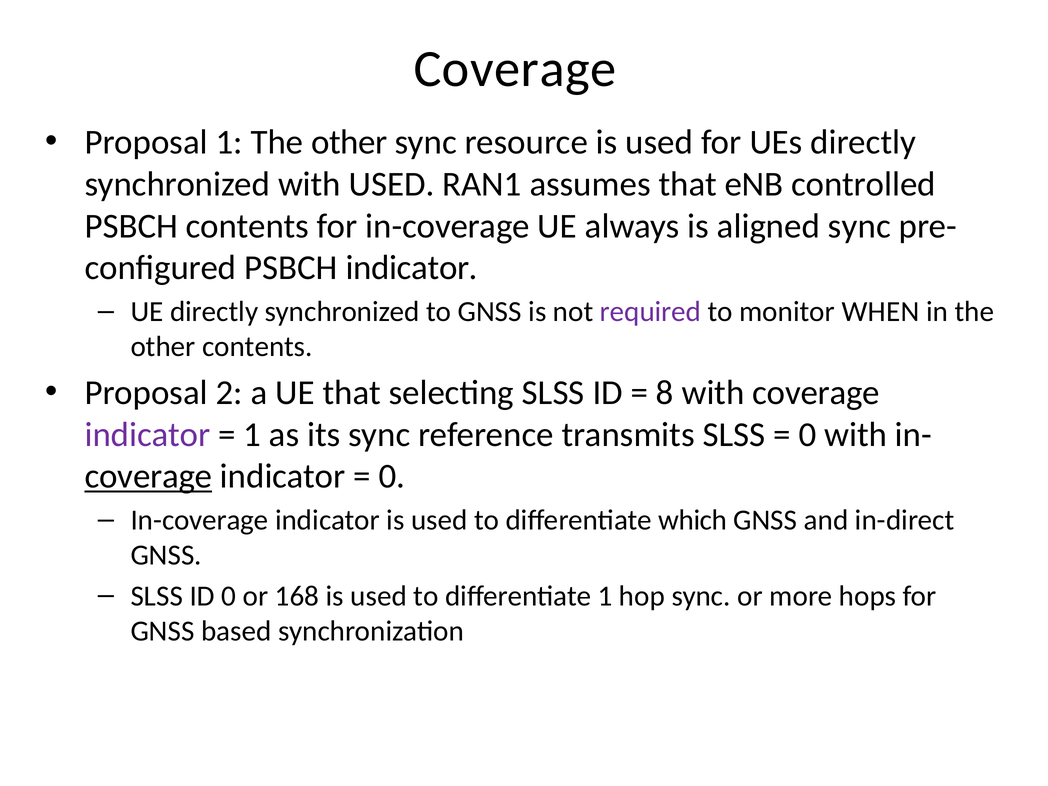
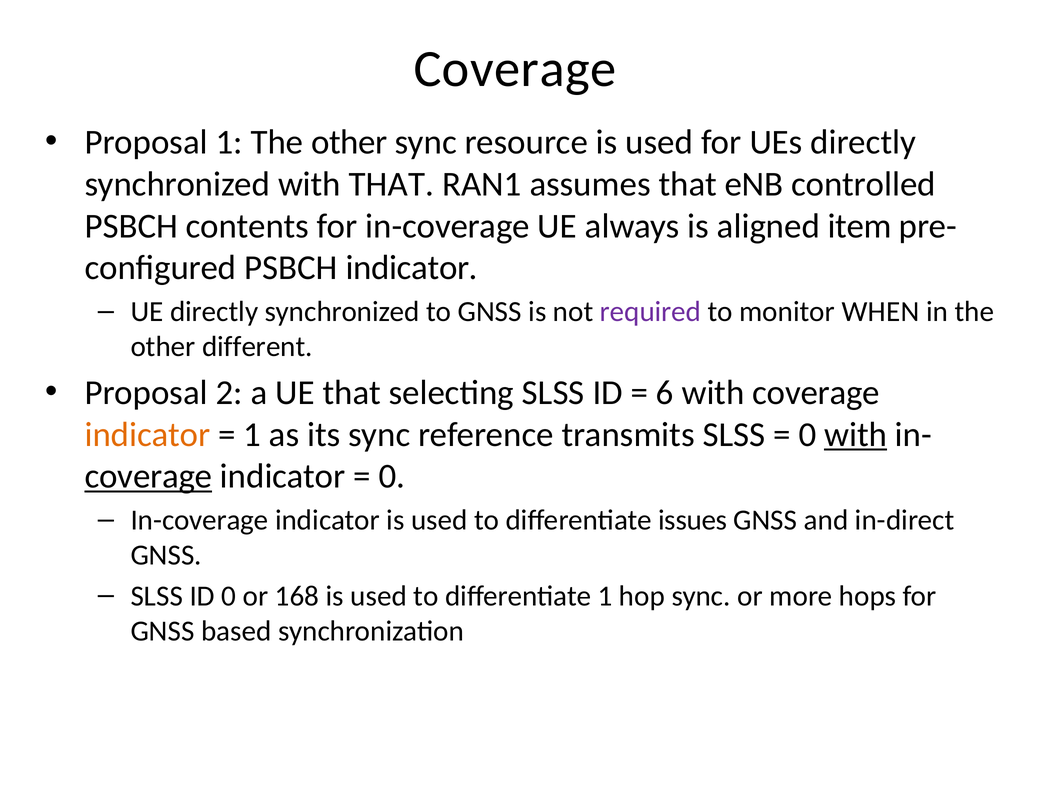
with USED: USED -> THAT (391, 184)
aligned sync: sync -> item (860, 226)
other contents: contents -> different (257, 347)
8: 8 -> 6 (665, 393)
indicator colour: purple -> orange (148, 434)
with underline: none -> present (856, 434)
which: which -> issues (693, 520)
